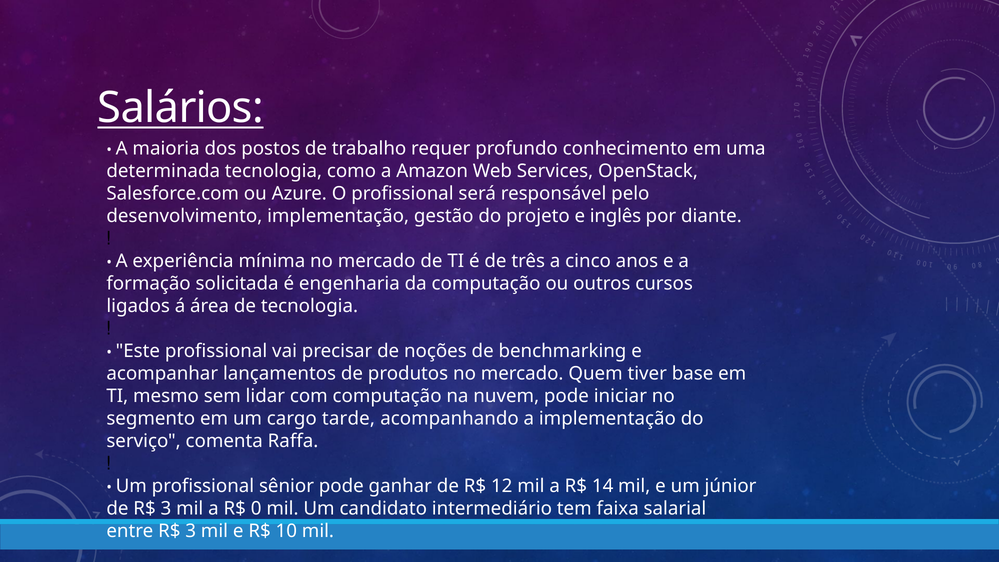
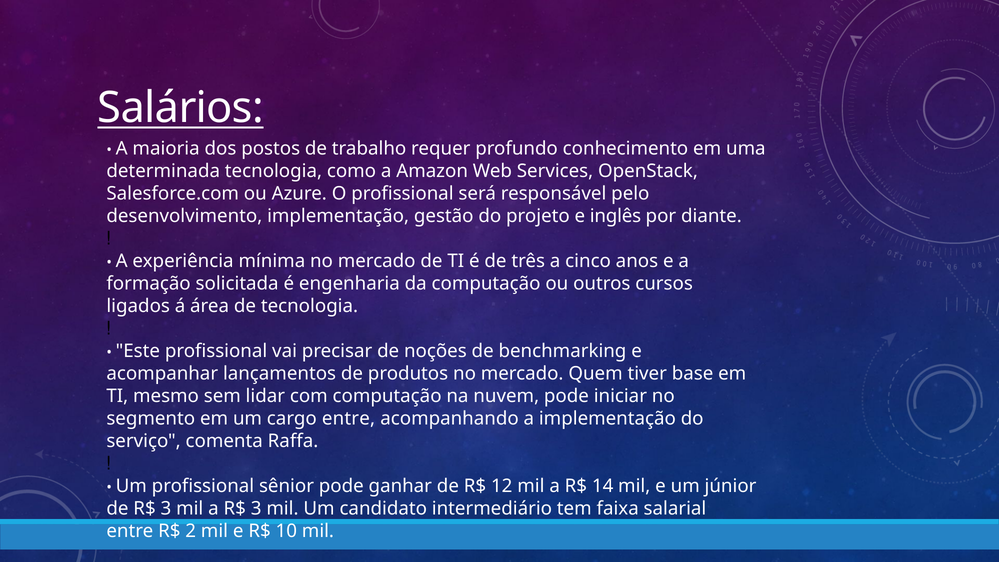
cargo tarde: tarde -> entre (348, 419)
a R$ 0: 0 -> 3 (256, 508)
entre R$ 3: 3 -> 2 (191, 531)
